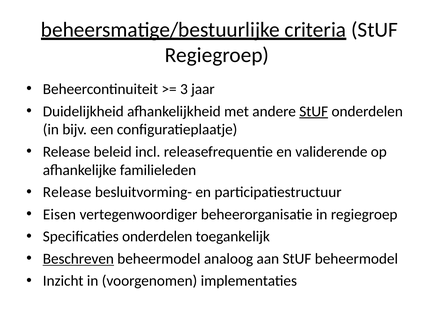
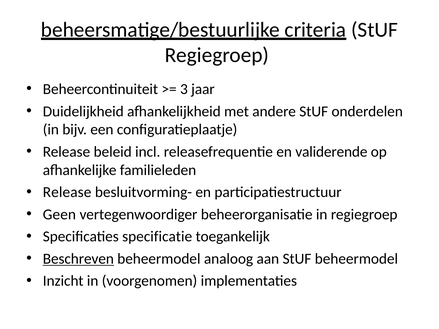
StUF underline: present -> none (314, 111)
Eisen: Eisen -> Geen (59, 215)
Specificaties onderdelen: onderdelen -> specificatie (157, 237)
